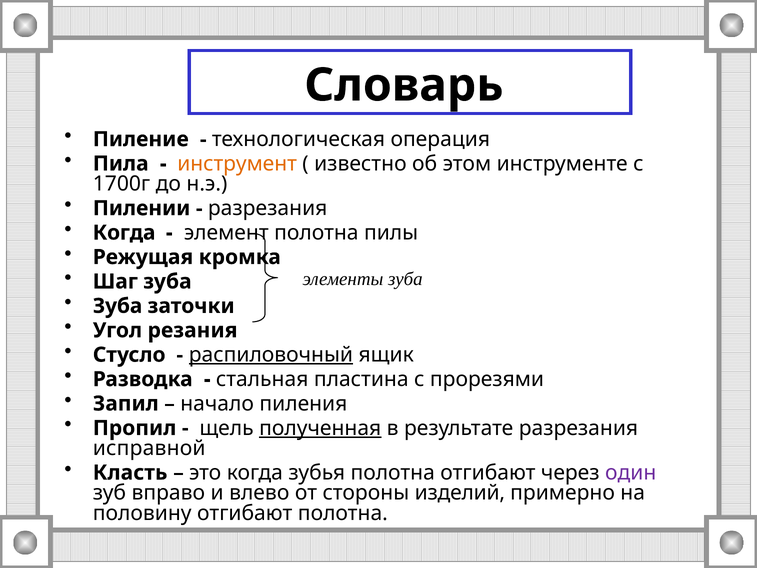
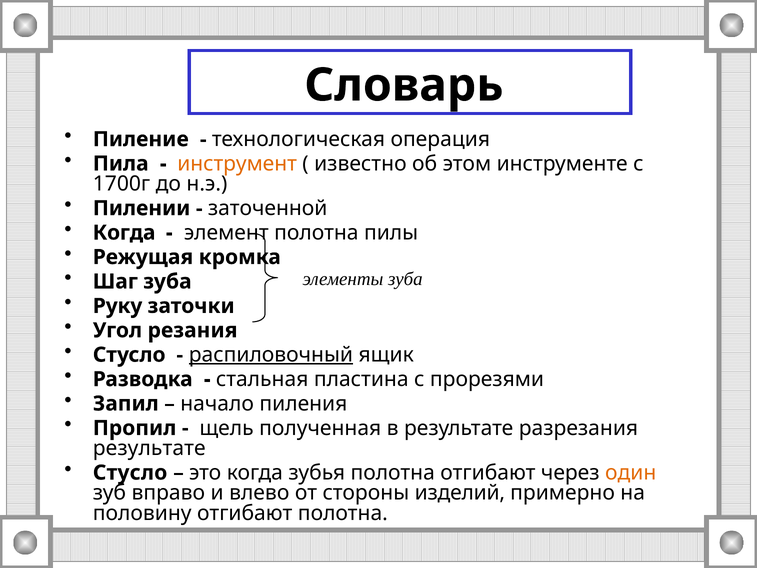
разрезания: разрезания -> заточенной (268, 208)
Зуба: Зуба -> Руку (118, 306)
полученная underline: present -> none (320, 428)
исправной: исправной -> результате (149, 448)
Класть: Класть -> Стусло (130, 472)
один colour: purple -> orange (631, 472)
